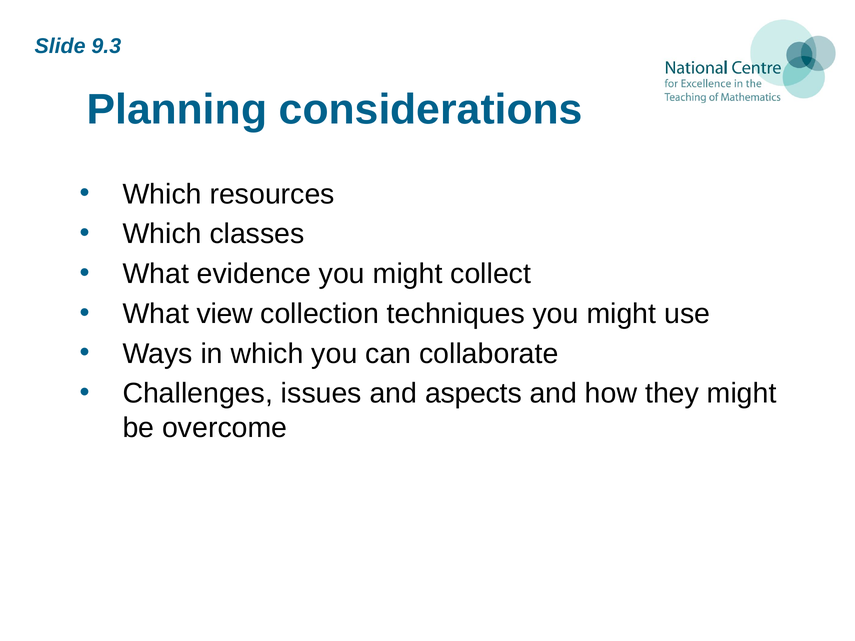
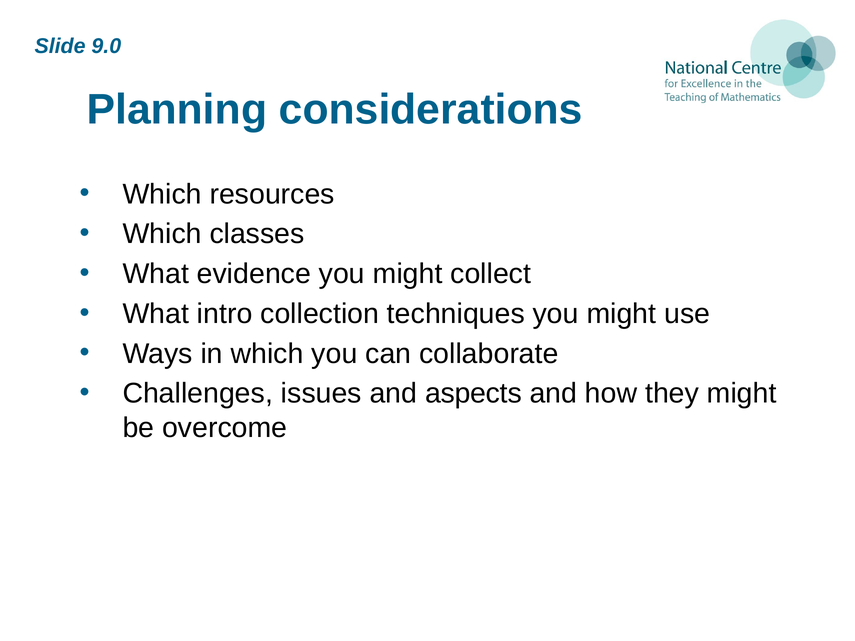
9.3: 9.3 -> 9.0 (106, 46)
view: view -> intro (225, 314)
